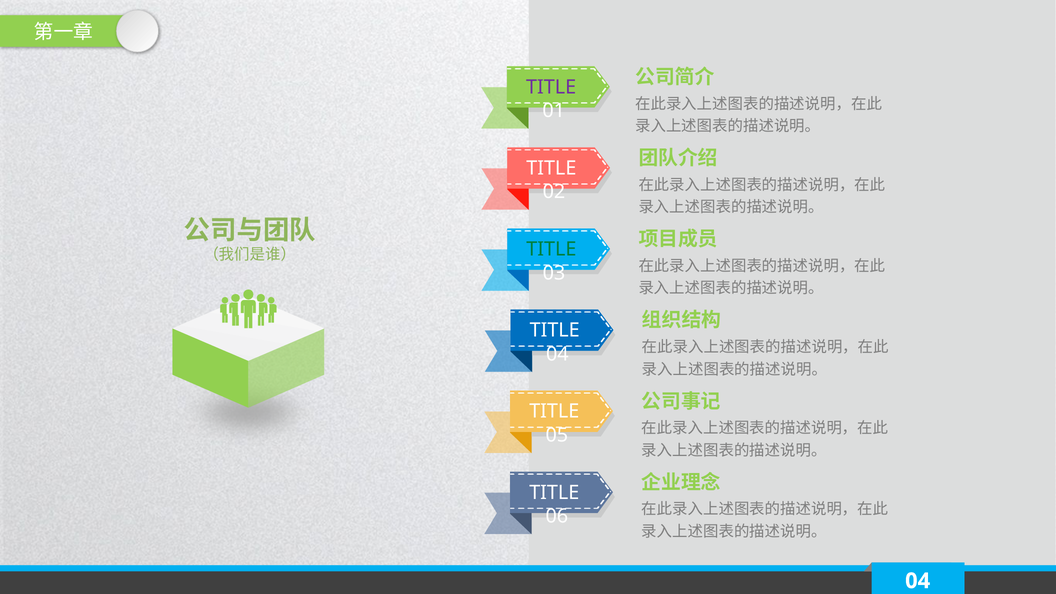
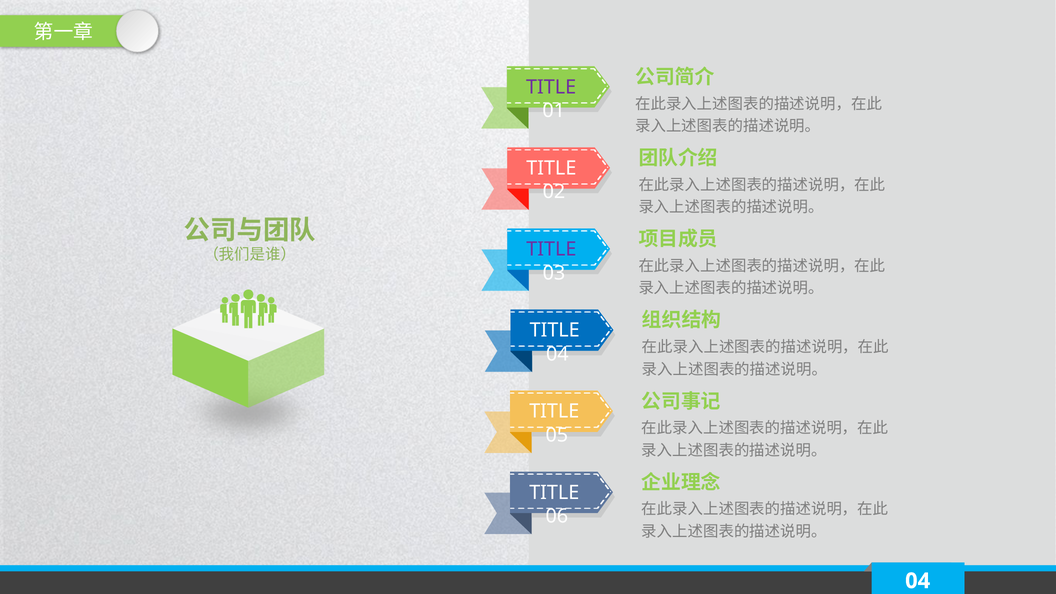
TITLE colour: green -> purple (551, 249)
